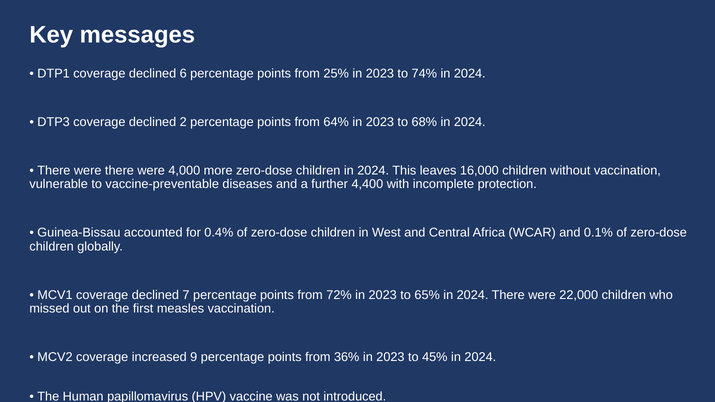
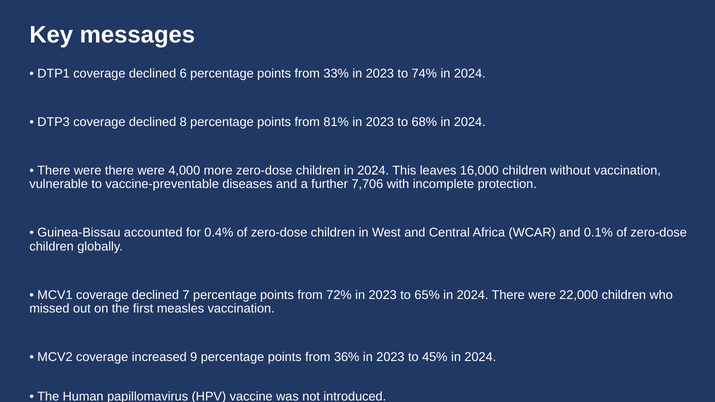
25%: 25% -> 33% (336, 74)
2: 2 -> 8 (183, 122)
64%: 64% -> 81% (336, 122)
4,400: 4,400 -> 7,706 (367, 184)
